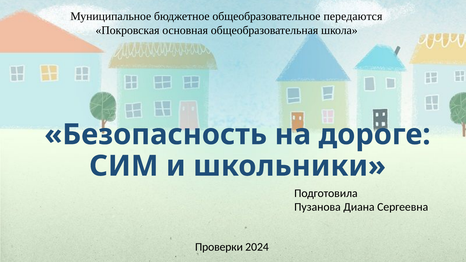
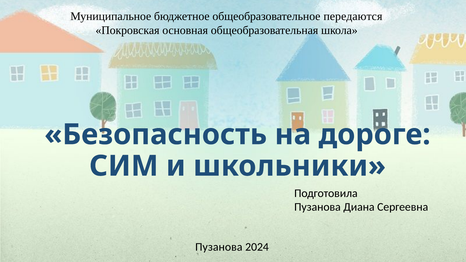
Проверки: Проверки -> Пузанова (219, 247)
